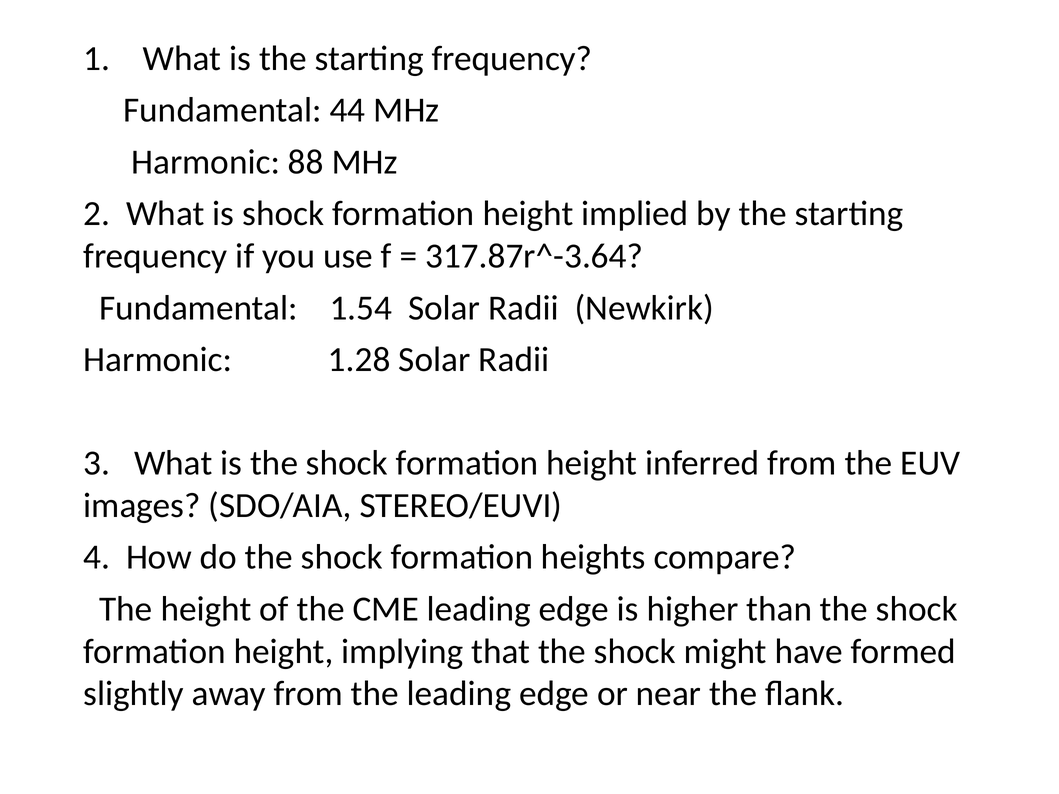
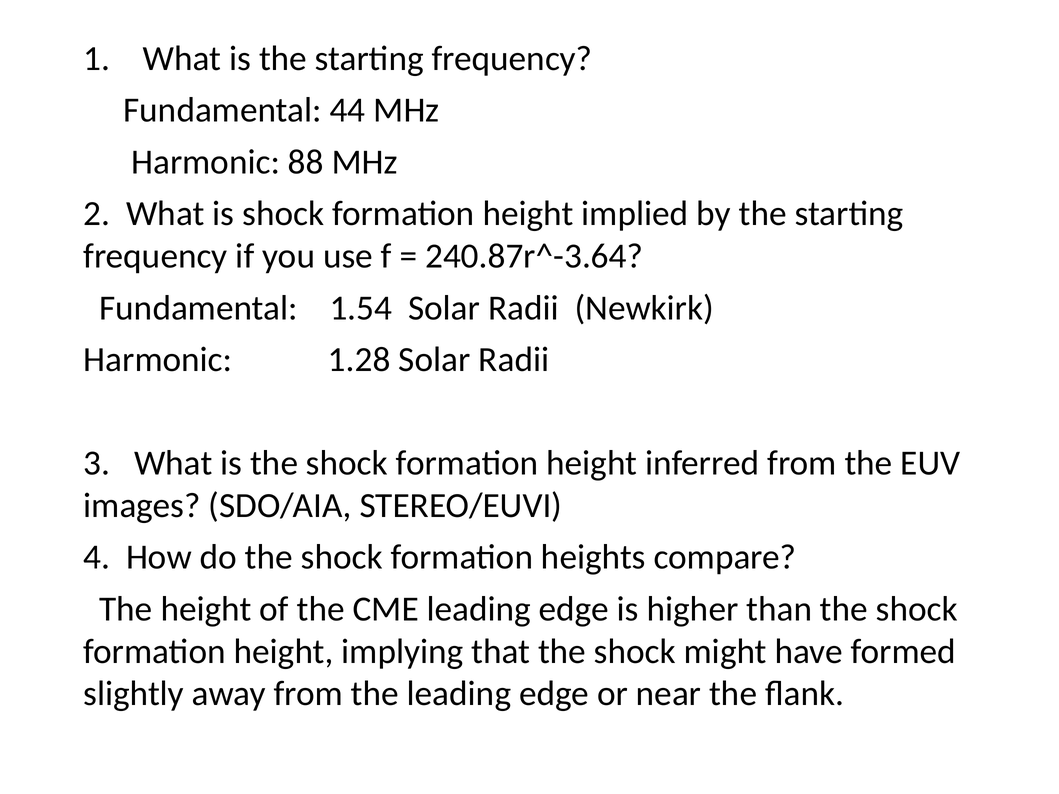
317.87r^-3.64: 317.87r^-3.64 -> 240.87r^-3.64 (534, 256)
